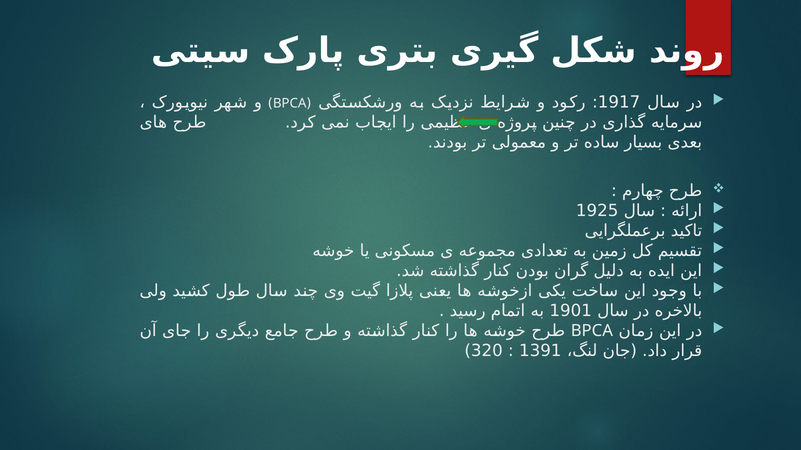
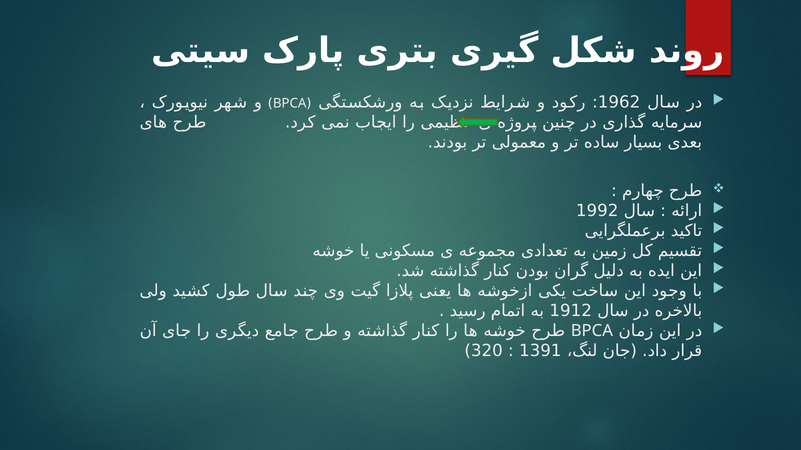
1917: 1917 -> 1962 (619, 103)
1925: 1925 -> 1992 (597, 211)
1901: 1901 -> 1912 (571, 311)
